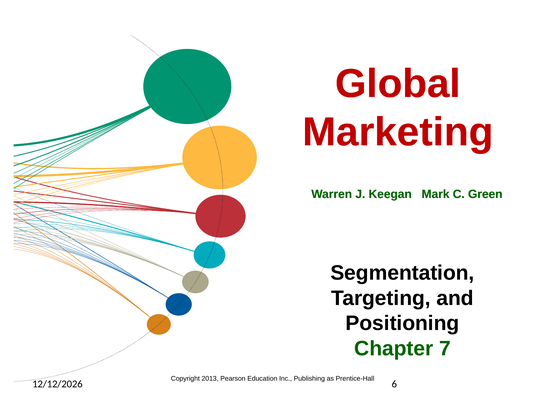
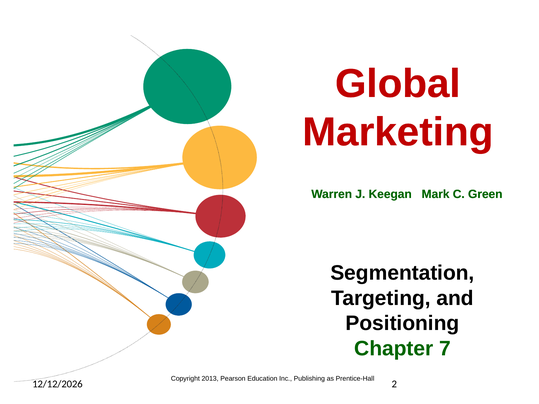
6: 6 -> 2 (394, 384)
